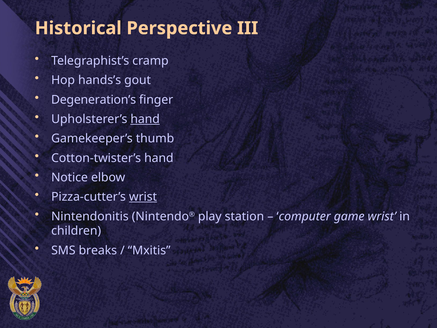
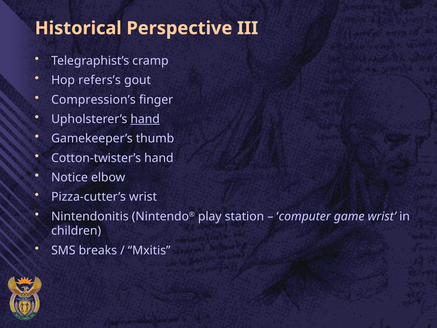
hands’s: hands’s -> refers’s (100, 80)
Degeneration’s: Degeneration’s -> Compression’s (93, 100)
wrist underline: present -> none (143, 197)
